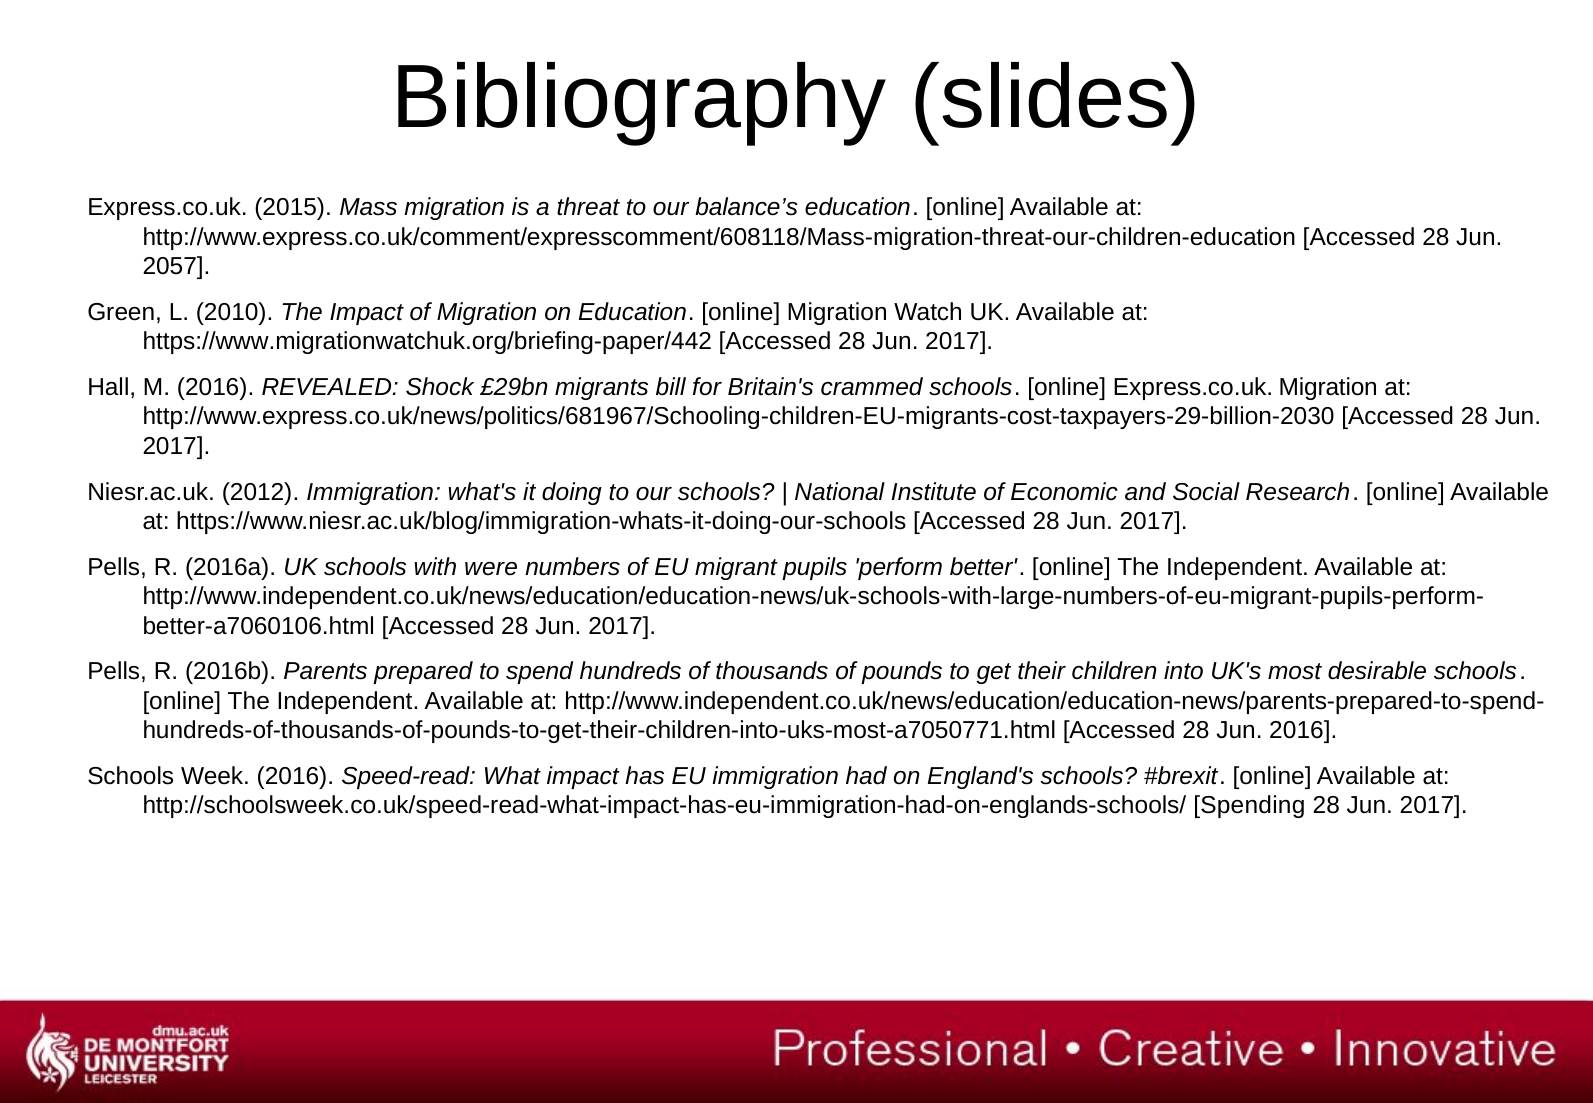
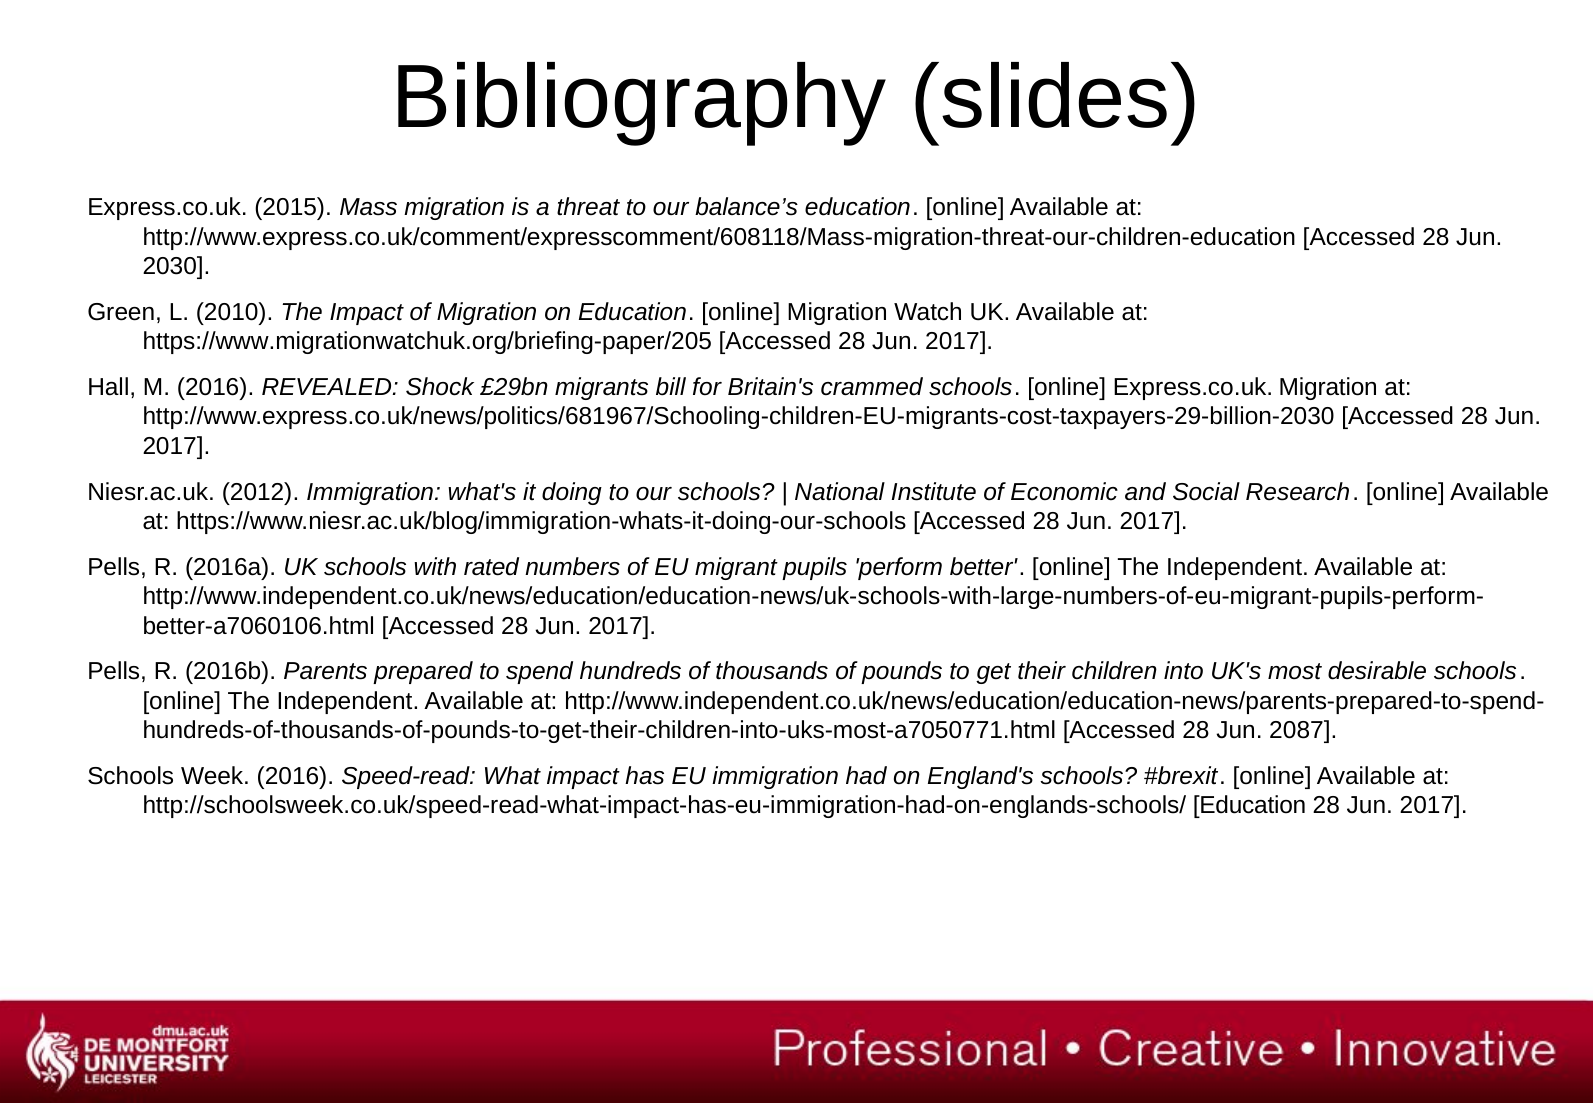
2057: 2057 -> 2030 (176, 267)
https://www.migrationwatchuk.org/briefing-paper/442: https://www.migrationwatchuk.org/briefing-paper/442 -> https://www.migrationwatchuk.org/briefing-paper/205 (427, 342)
were: were -> rated (491, 567)
Jun 2016: 2016 -> 2087 (1303, 730)
http://schoolsweek.co.uk/speed-read-what-impact-has-eu-immigration-had-on-englands-schools/ Spending: Spending -> Education (1250, 806)
